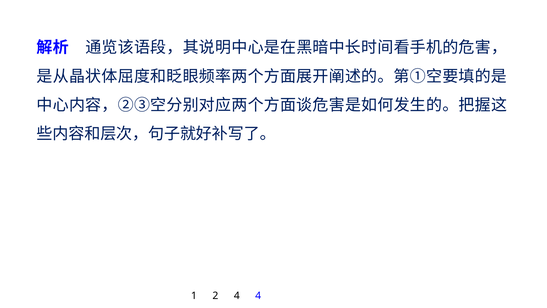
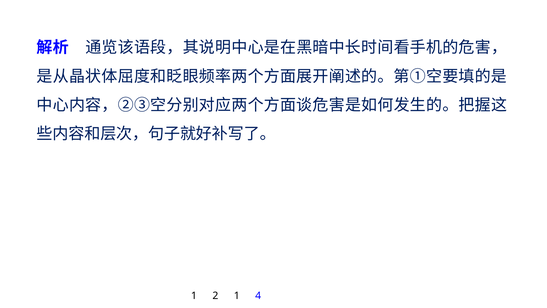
2 4: 4 -> 1 (237, 296)
